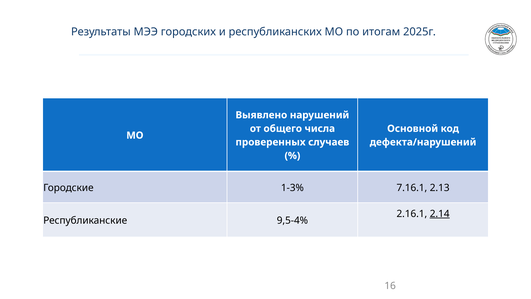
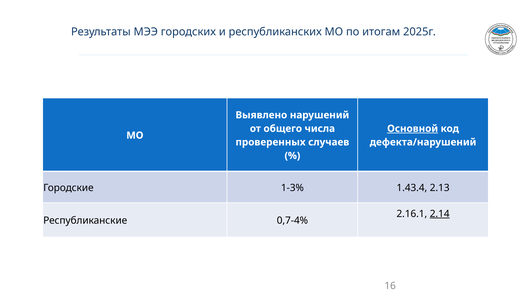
Основной underline: none -> present (413, 128)
7.16.1: 7.16.1 -> 1.43.4 (412, 188)
9,5-4%: 9,5-4% -> 0,7-4% (292, 220)
